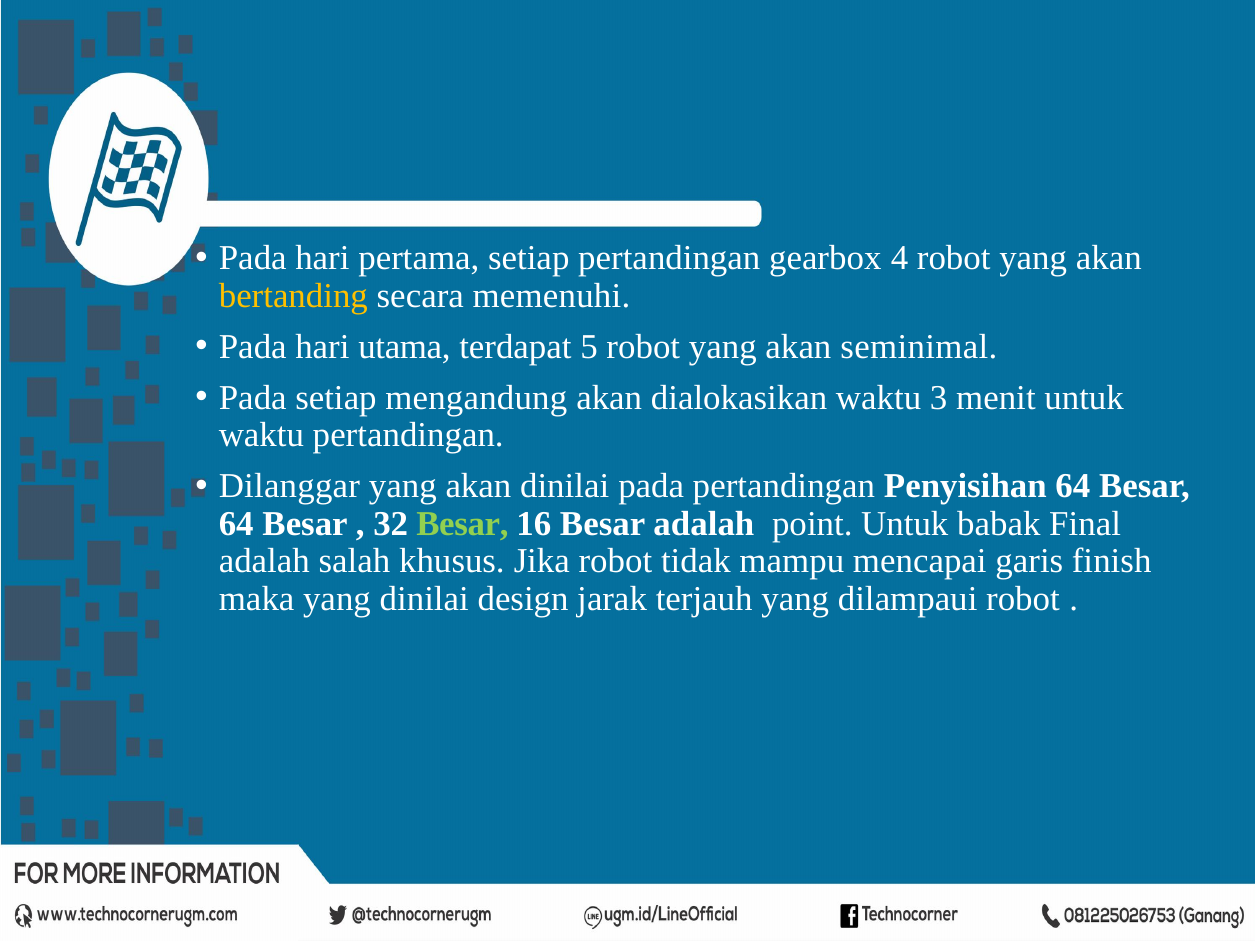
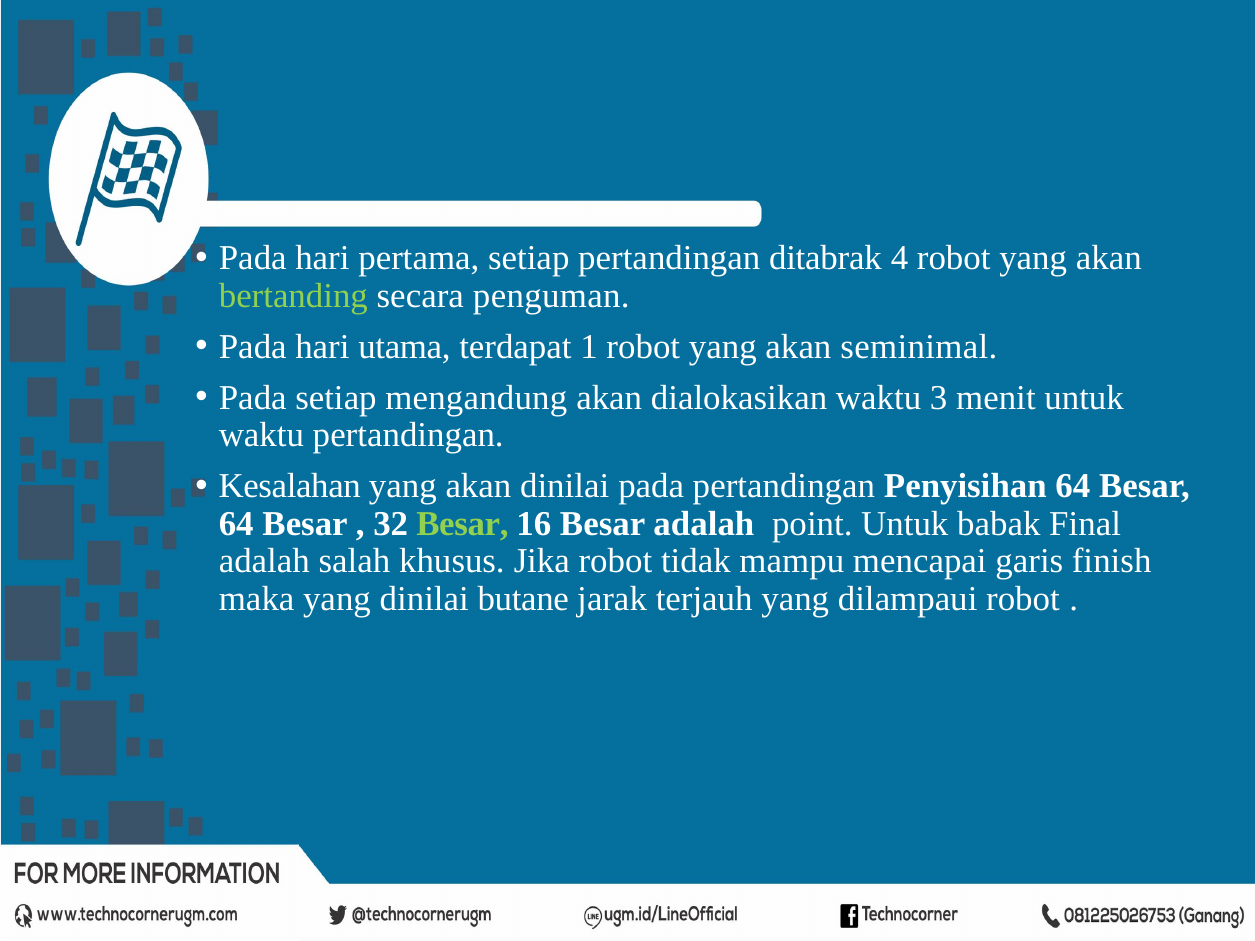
gearbox: gearbox -> ditabrak (825, 258)
bertanding colour: yellow -> light green (293, 296)
memenuhi: memenuhi -> penguman (551, 296)
5: 5 -> 1 (589, 347)
Dilanggar: Dilanggar -> Kesalahan (290, 486)
design: design -> butane (523, 599)
